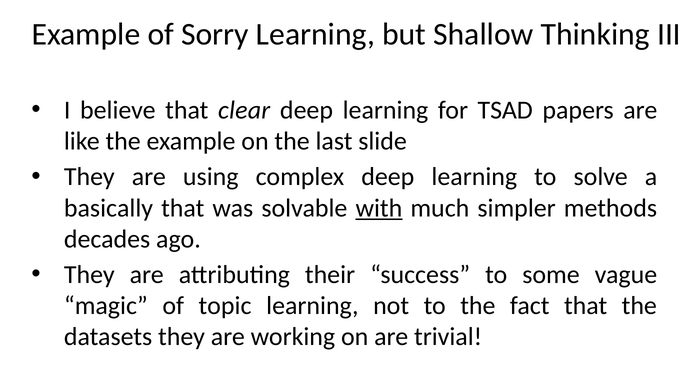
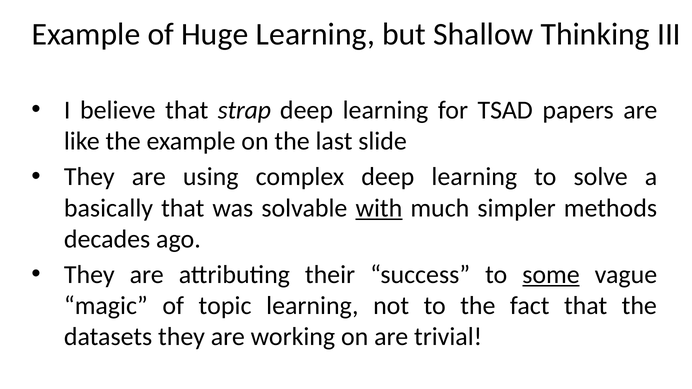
Sorry: Sorry -> Huge (215, 34)
clear: clear -> strap (244, 110)
some underline: none -> present (551, 275)
